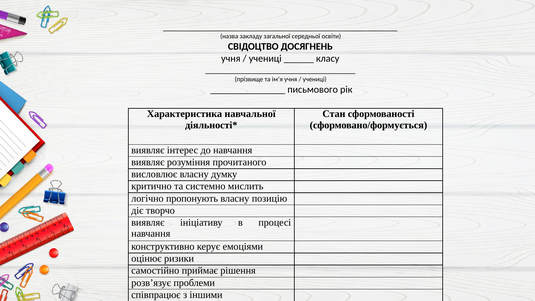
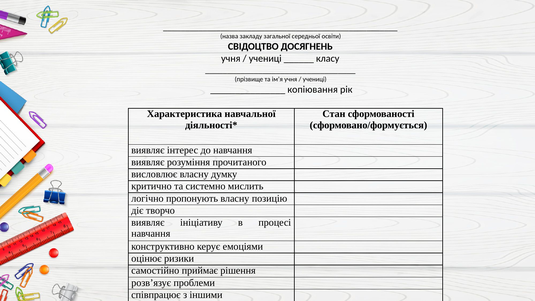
письмового: письмового -> копіювання (313, 89)
